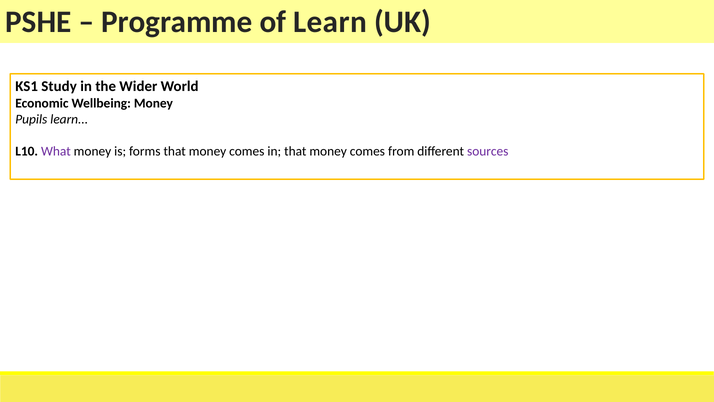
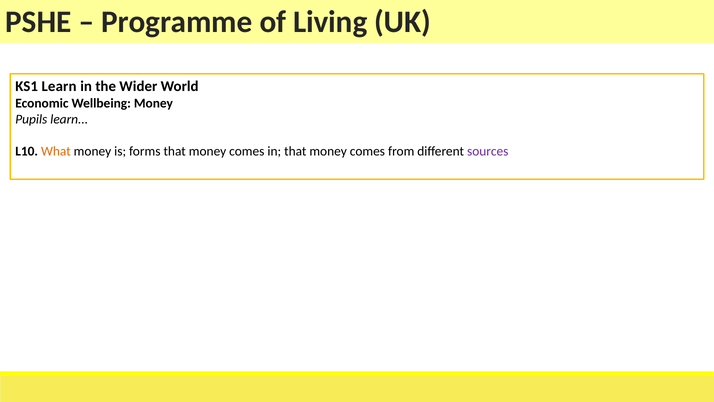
of Learn: Learn -> Living (330, 22)
KS1 Study: Study -> Learn (59, 86)
What colour: purple -> orange (56, 151)
